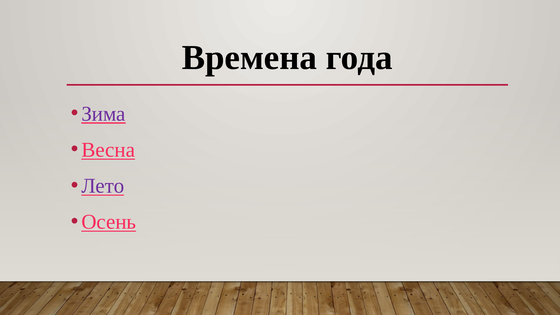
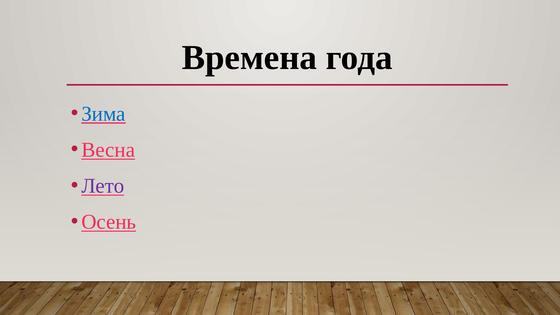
Зима colour: purple -> blue (103, 114)
